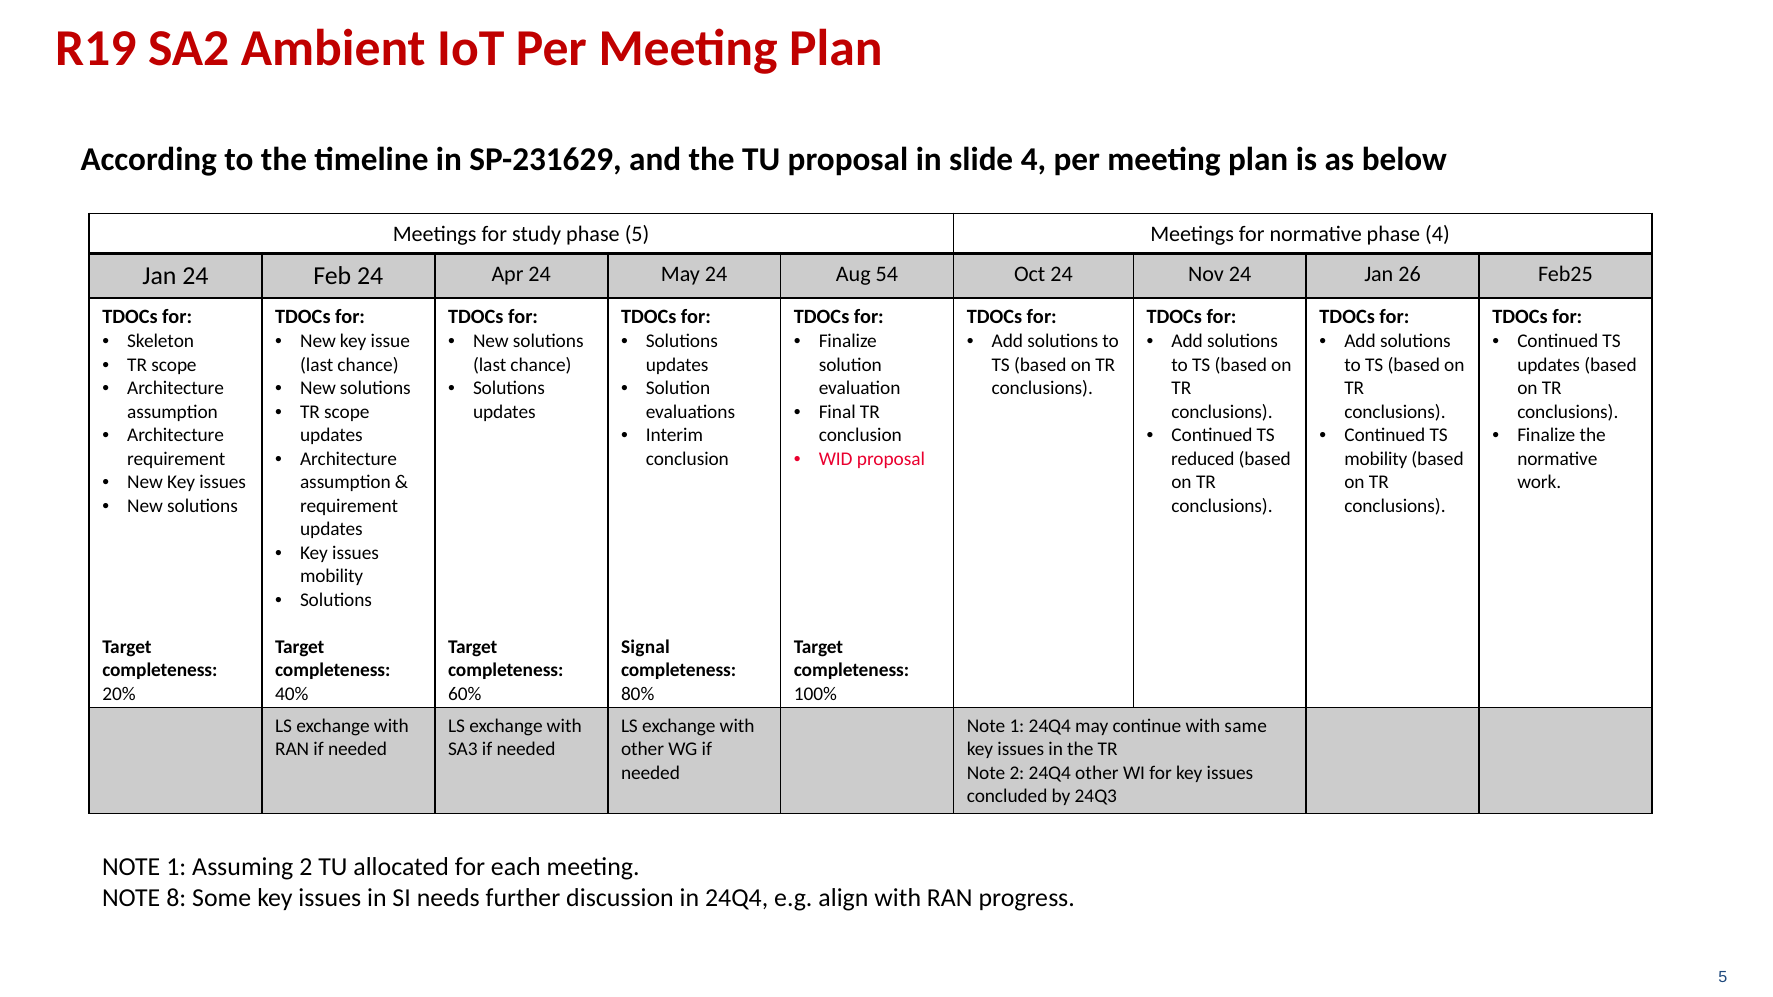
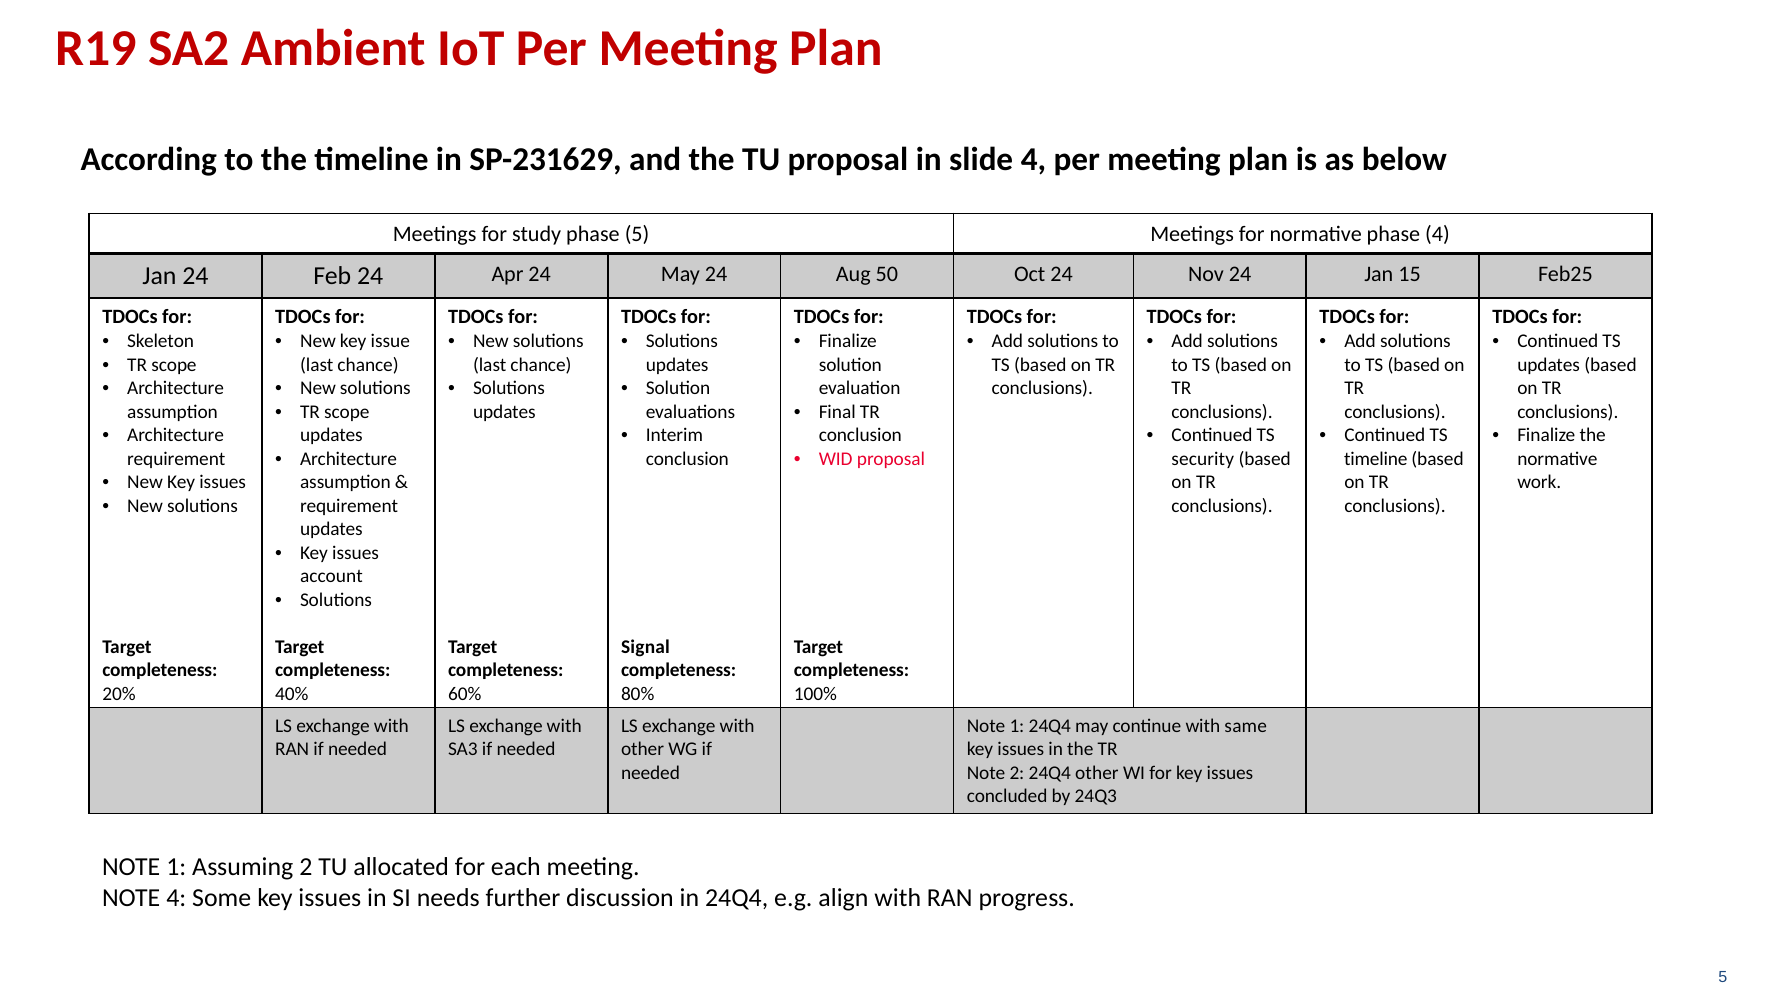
54: 54 -> 50 (887, 274)
26: 26 -> 15 (1410, 274)
reduced: reduced -> security (1203, 459)
mobility: mobility -> timeline (1376, 459)
mobility: mobility -> account (331, 576)
NOTE 8: 8 -> 4 (176, 898)
